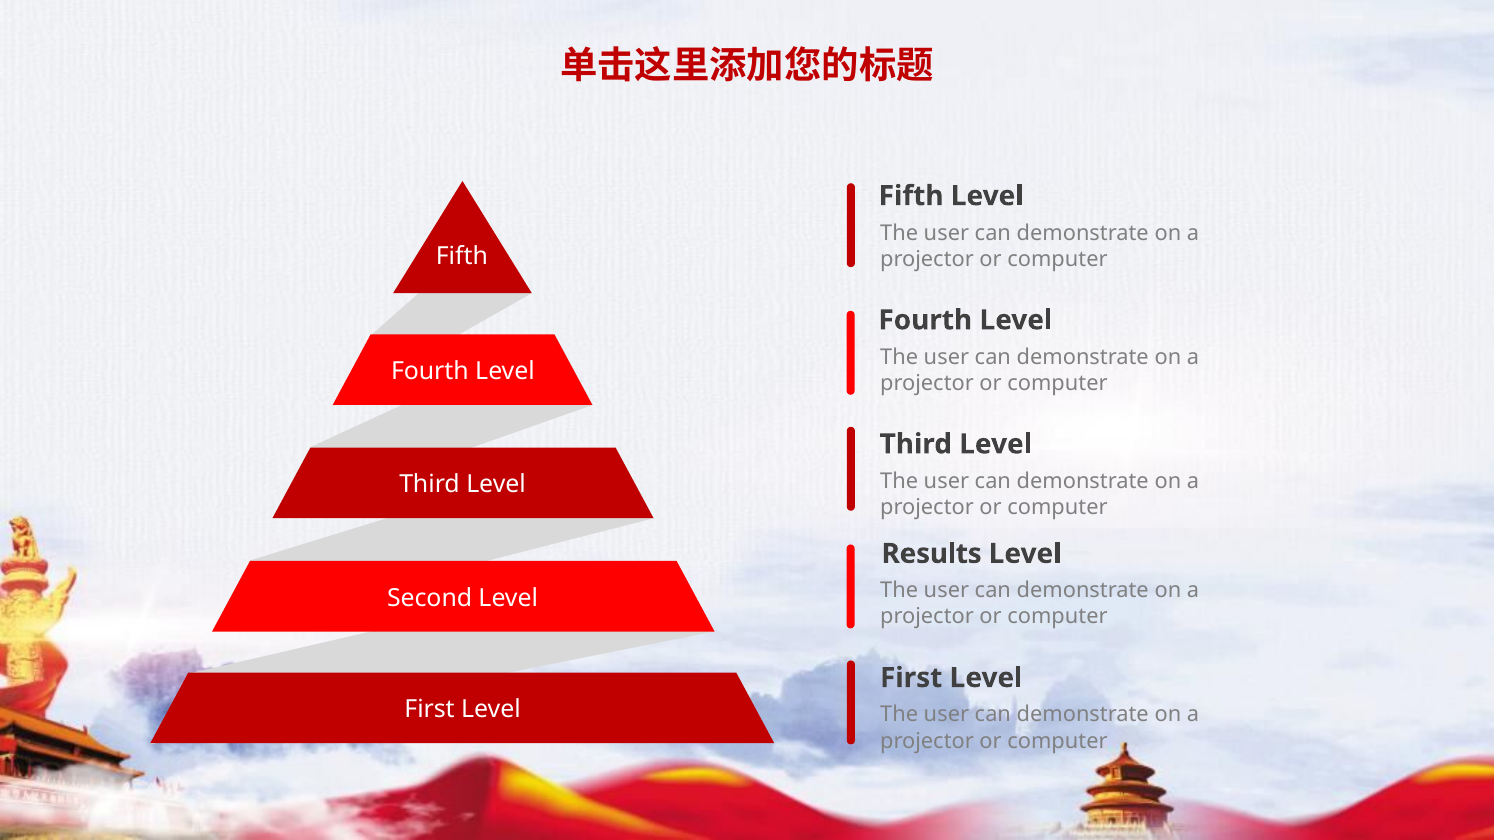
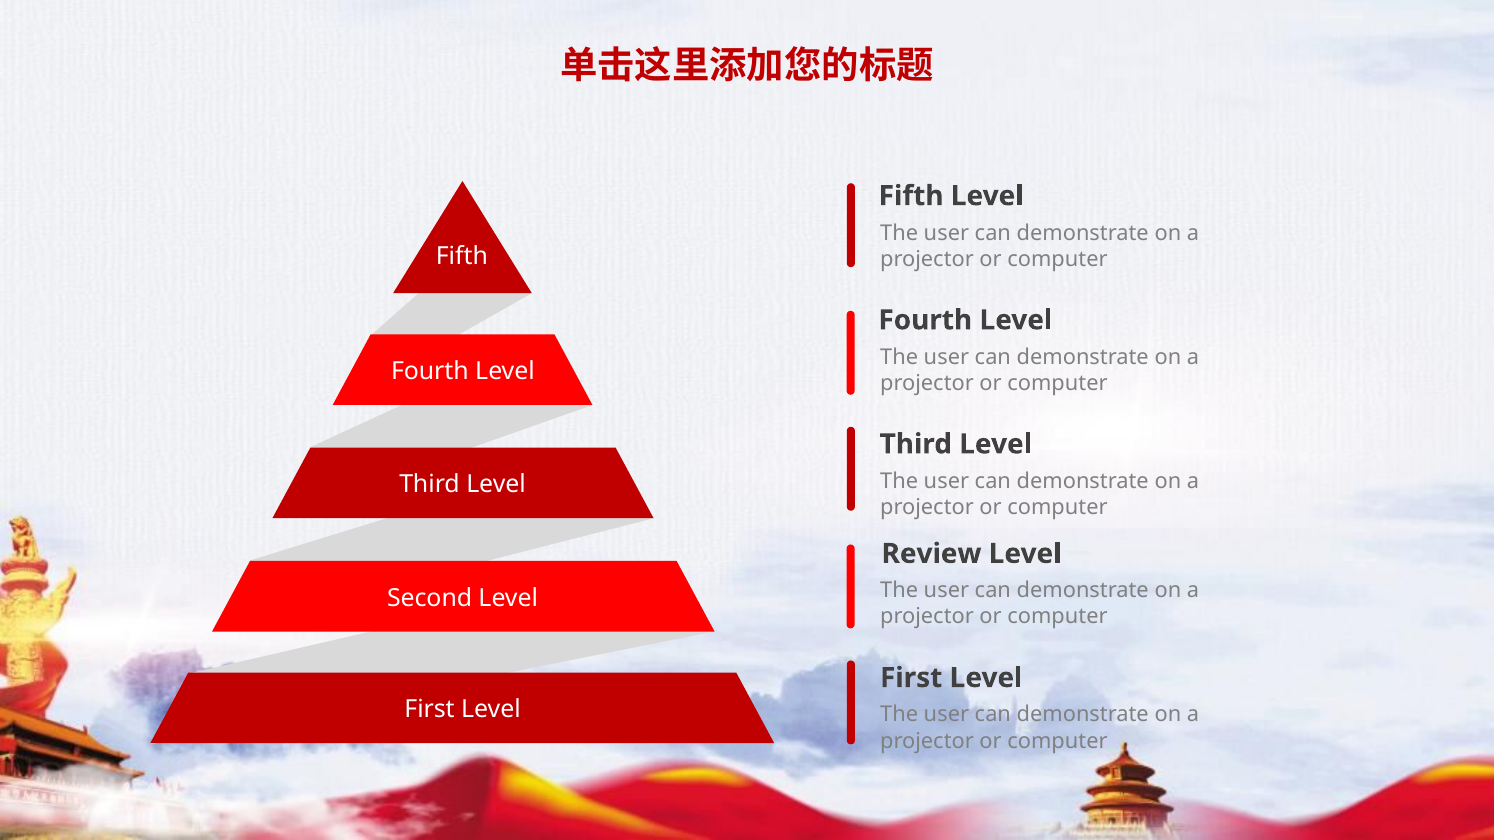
Results: Results -> Review (932, 554)
